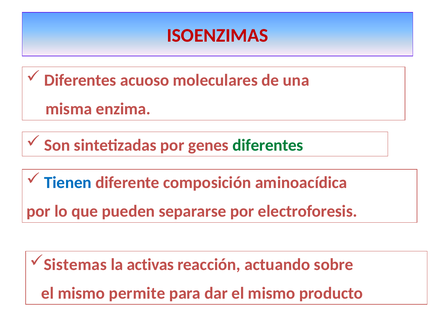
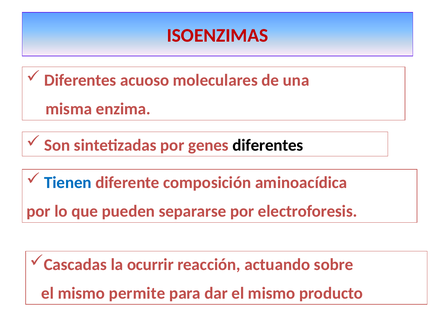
diferentes colour: green -> black (268, 145)
Sistemas: Sistemas -> Cascadas (75, 265)
activas: activas -> ocurrir (150, 265)
